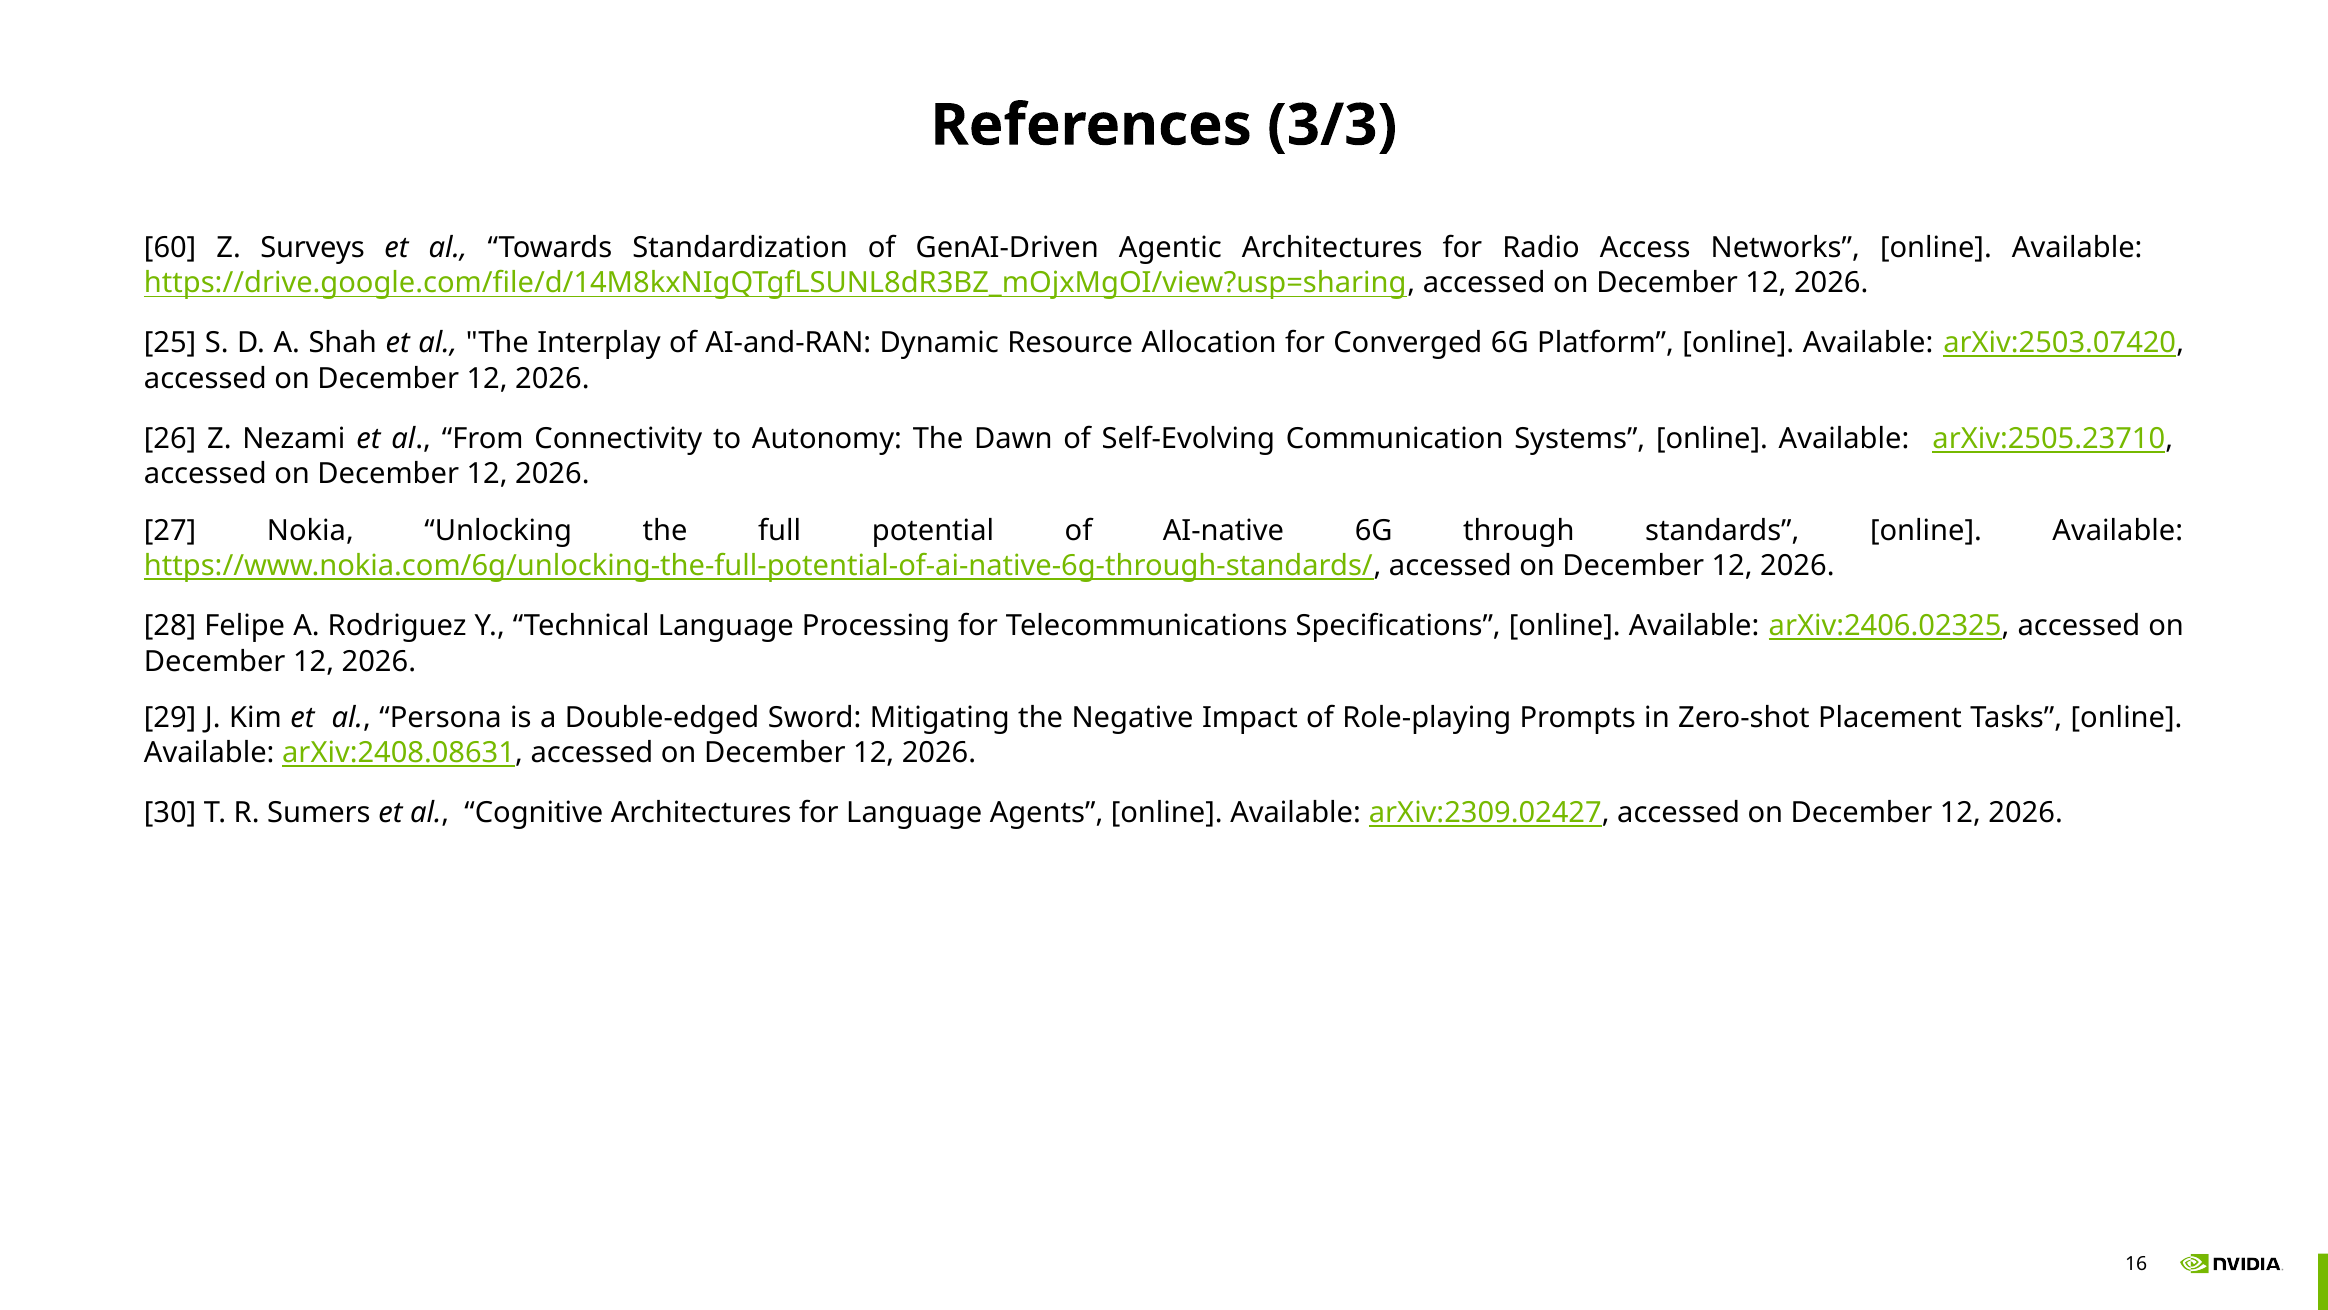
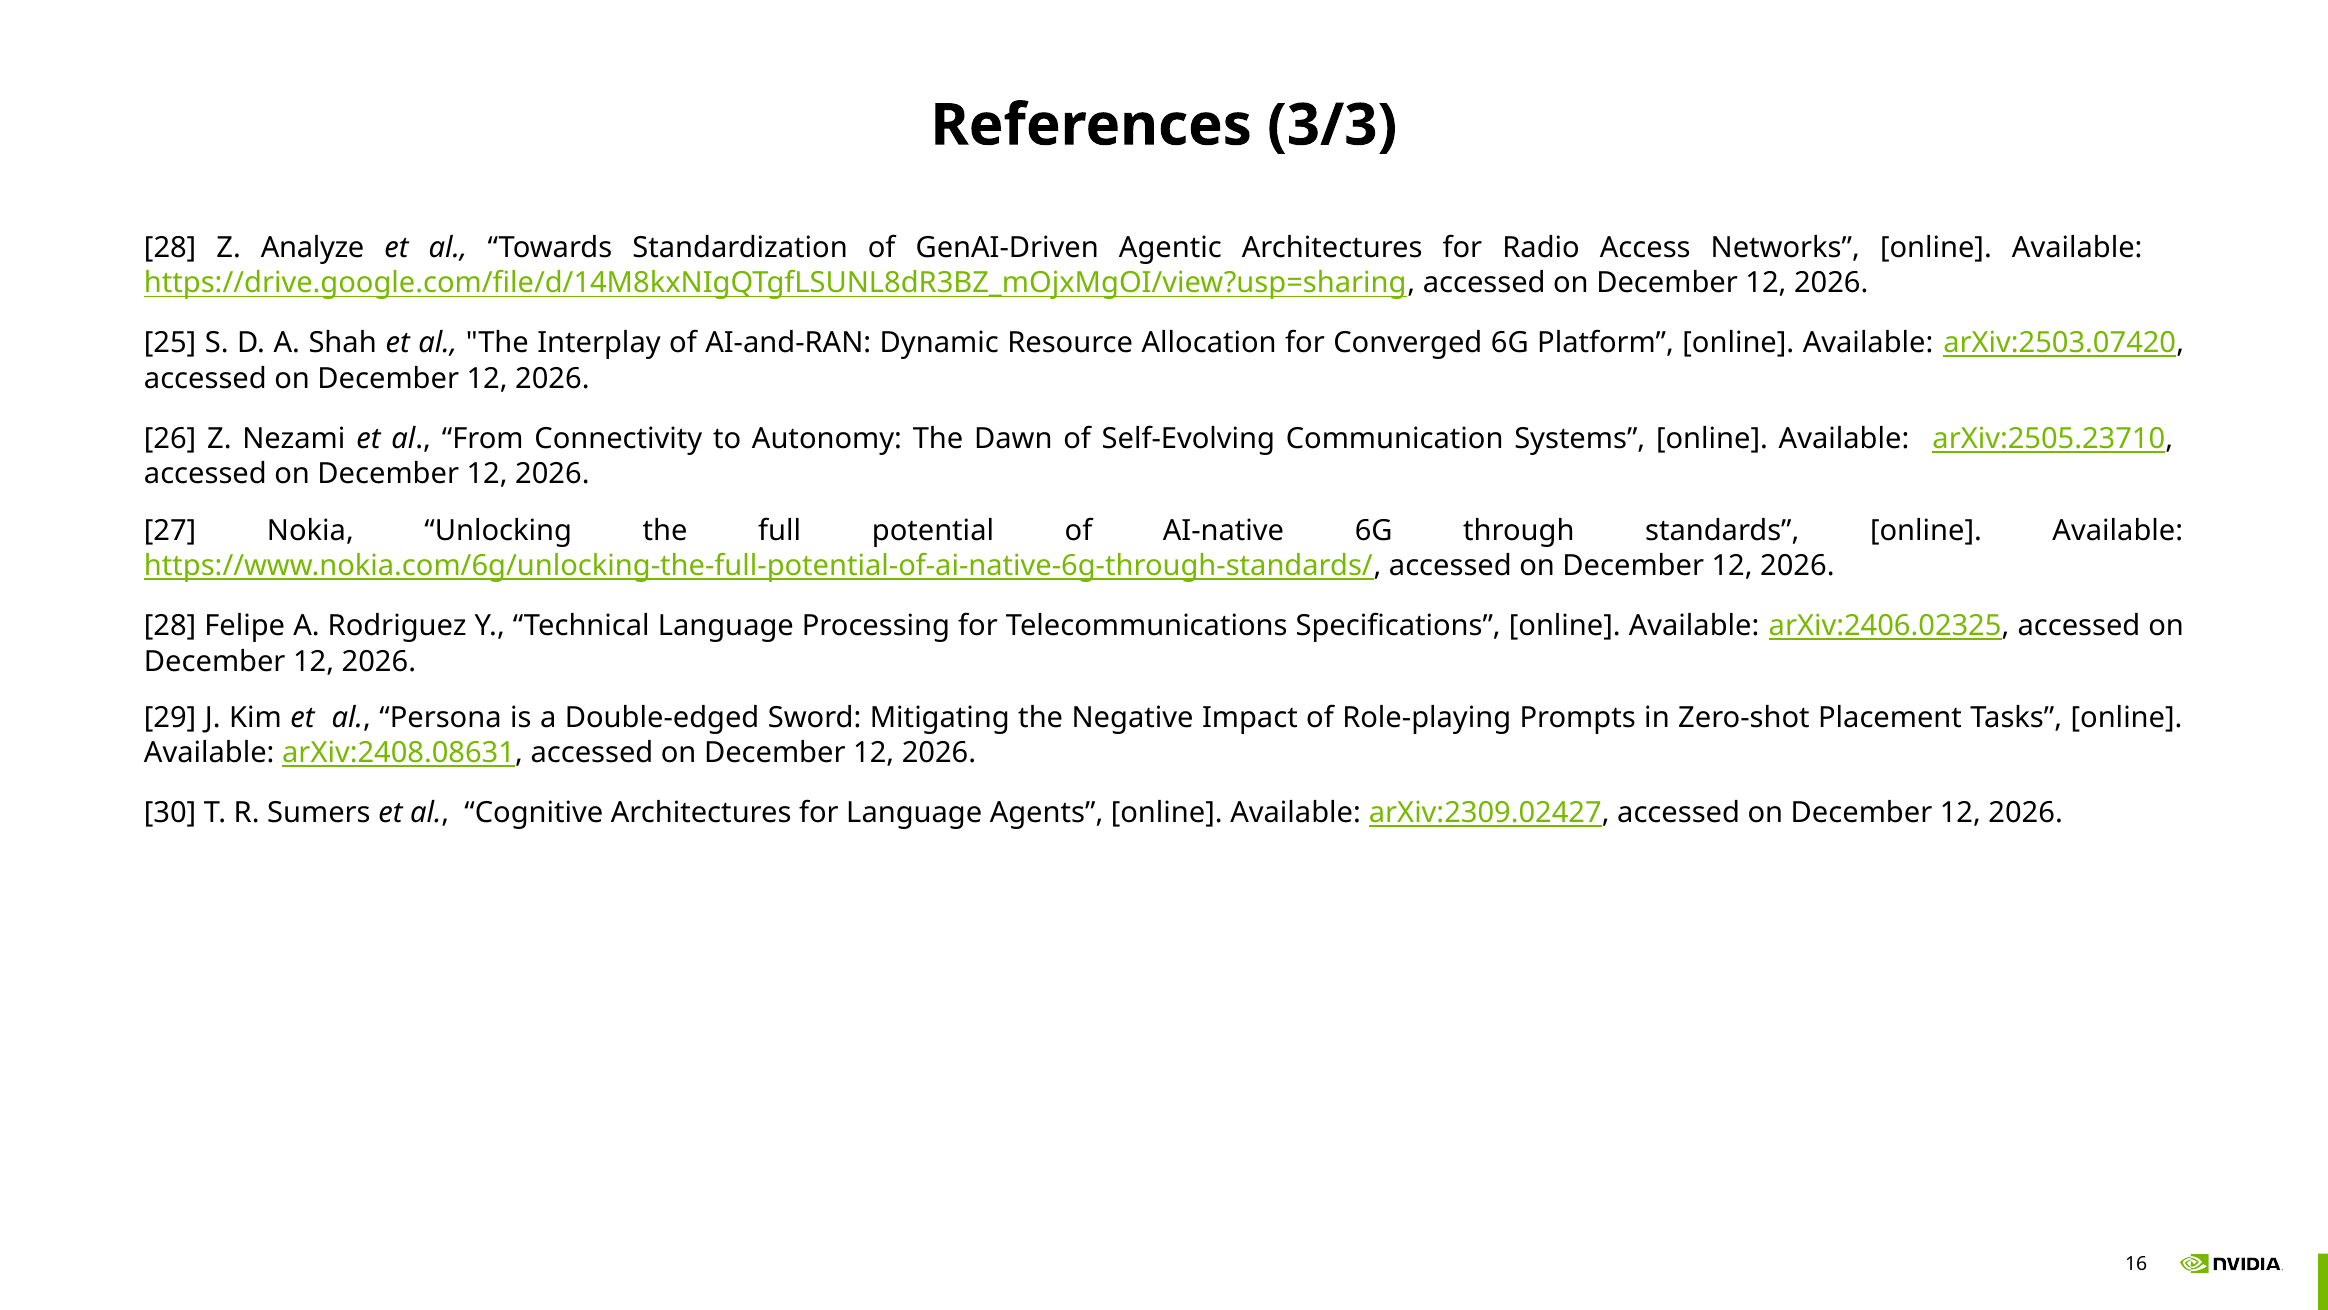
60: 60 -> 28 (170, 248)
Surveys: Surveys -> Analyze (313, 248)
